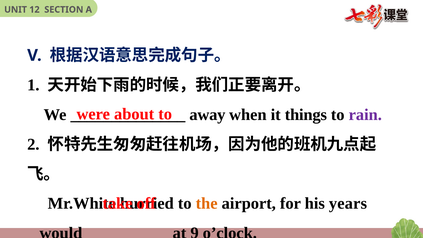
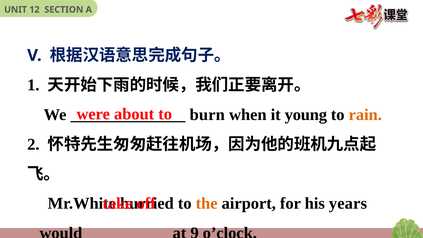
away: away -> burn (207, 115)
things: things -> young (306, 115)
rain colour: purple -> orange (365, 115)
